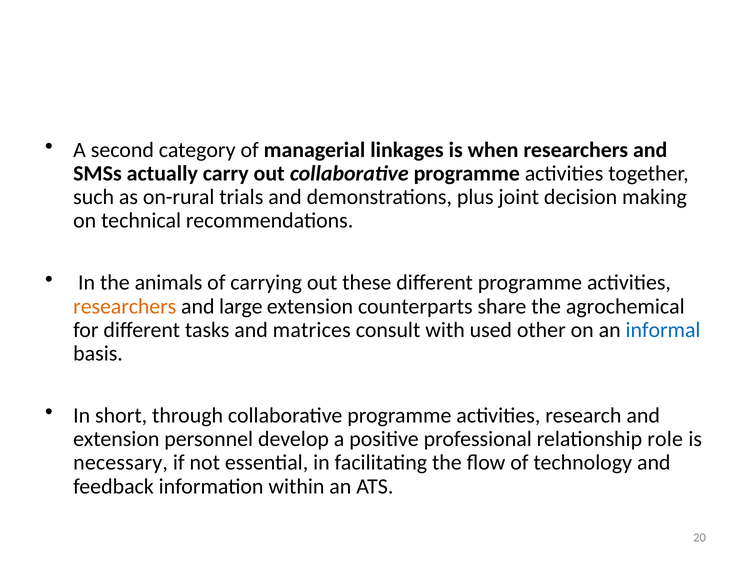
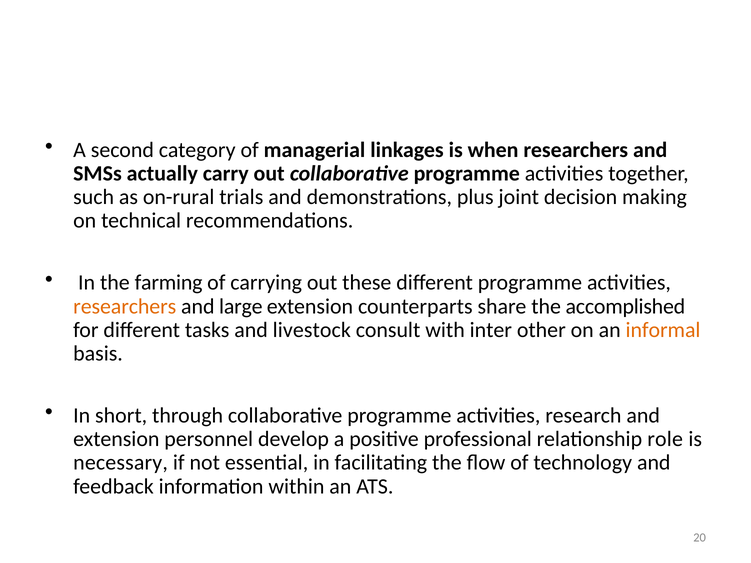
animals: animals -> farming (169, 283)
agrochemical: agrochemical -> accomplished (625, 306)
matrices: matrices -> livestock (312, 330)
used: used -> inter (491, 330)
informal colour: blue -> orange (663, 330)
